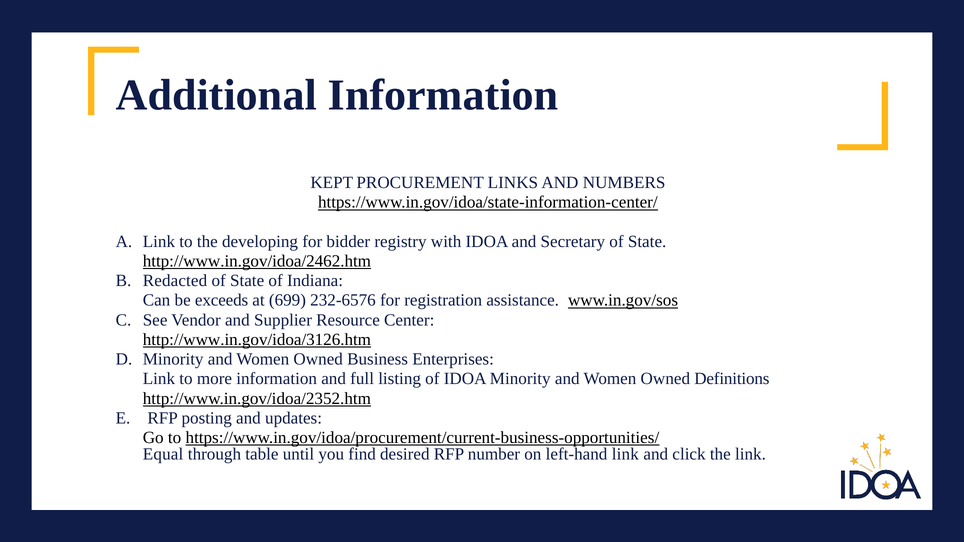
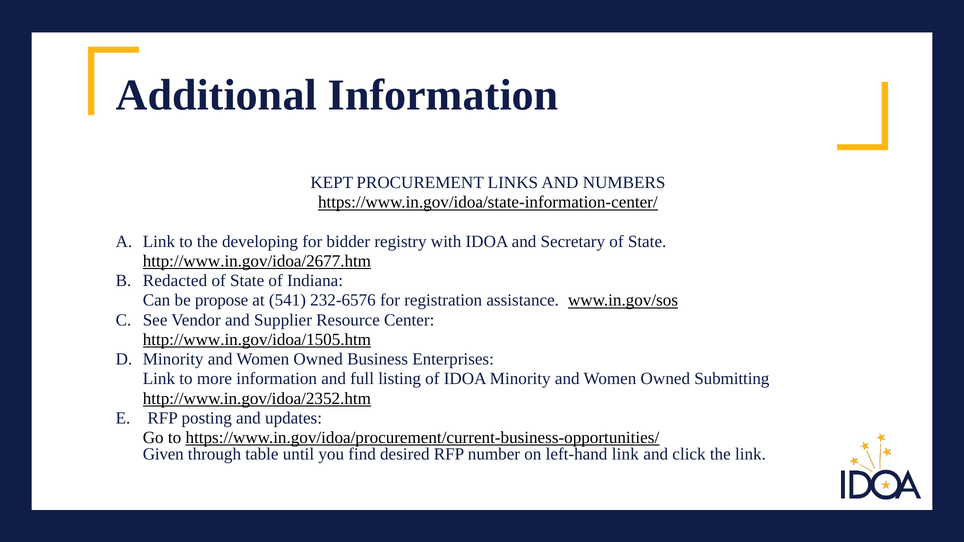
http://www.in.gov/idoa/2462.htm: http://www.in.gov/idoa/2462.htm -> http://www.in.gov/idoa/2677.htm (257, 261)
exceeds: exceeds -> propose (222, 300)
699: 699 -> 541 (287, 300)
http://www.in.gov/idoa/3126.htm: http://www.in.gov/idoa/3126.htm -> http://www.in.gov/idoa/1505.htm (257, 340)
Definitions: Definitions -> Submitting (732, 379)
Equal: Equal -> Given (163, 454)
